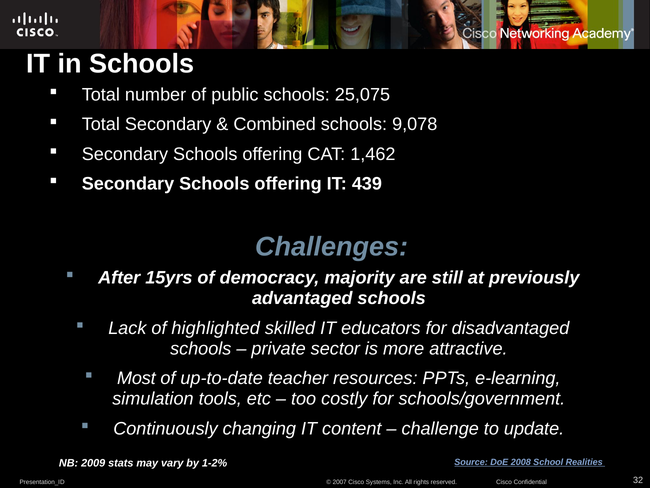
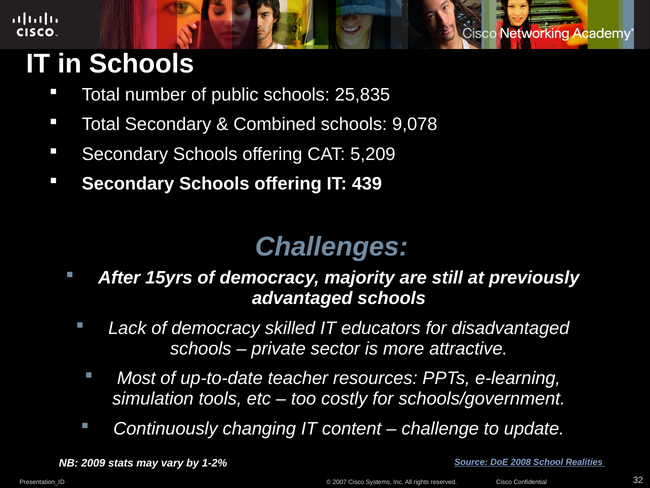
25,075: 25,075 -> 25,835 (363, 95)
1,462: 1,462 -> 5,209 (373, 154)
Lack of highlighted: highlighted -> democracy (216, 328)
